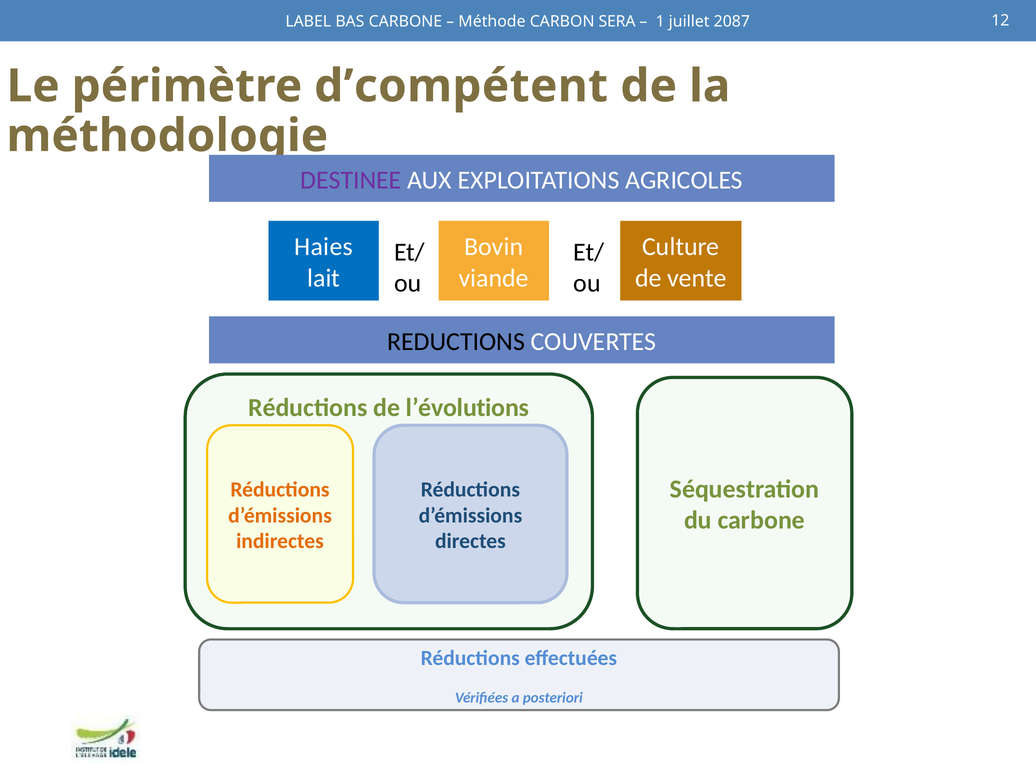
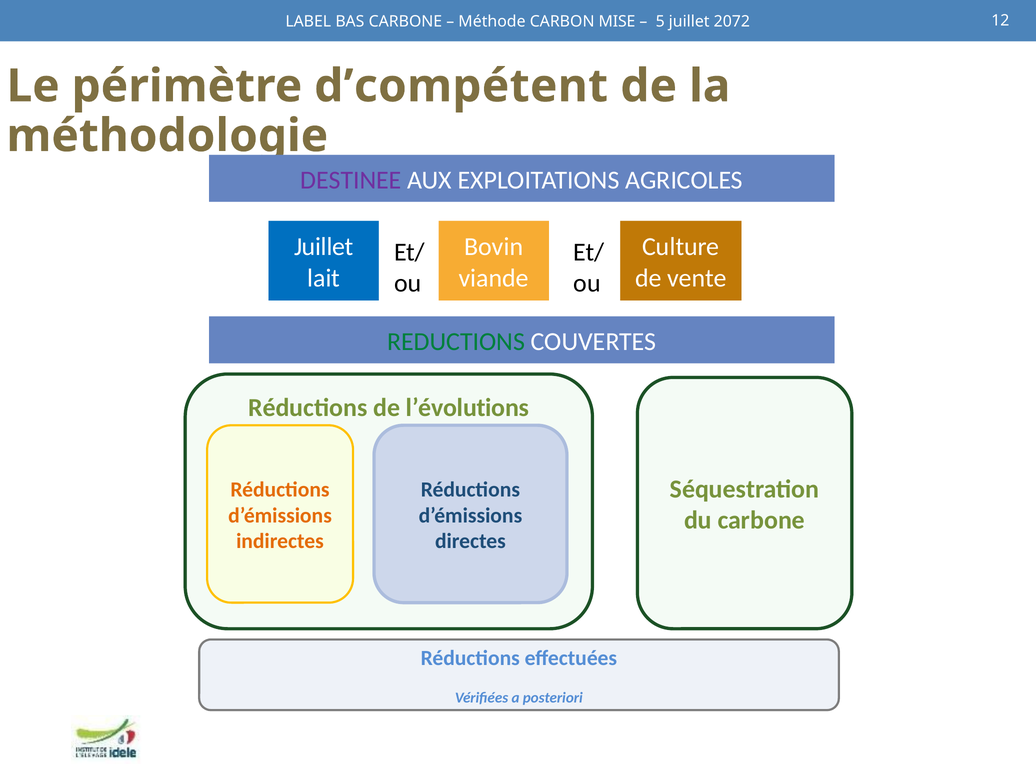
SERA: SERA -> MISE (617, 22)
1: 1 -> 5 (660, 22)
2087: 2087 -> 2072 (732, 22)
Haies: Haies -> Juillet (324, 247)
REDUCTIONS colour: black -> green (456, 342)
